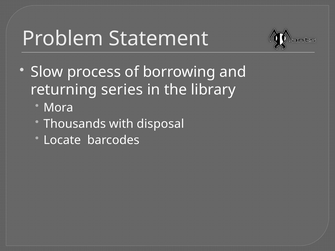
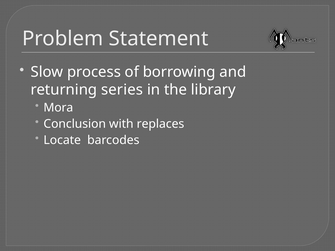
Thousands: Thousands -> Conclusion (75, 124)
disposal: disposal -> replaces (160, 124)
